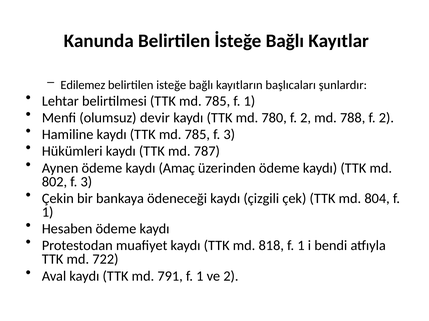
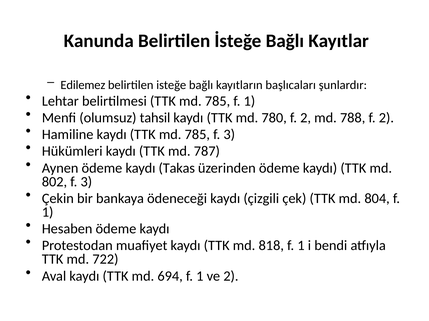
devir: devir -> tahsil (155, 118)
Amaç: Amaç -> Takas (177, 168)
791: 791 -> 694 (170, 277)
